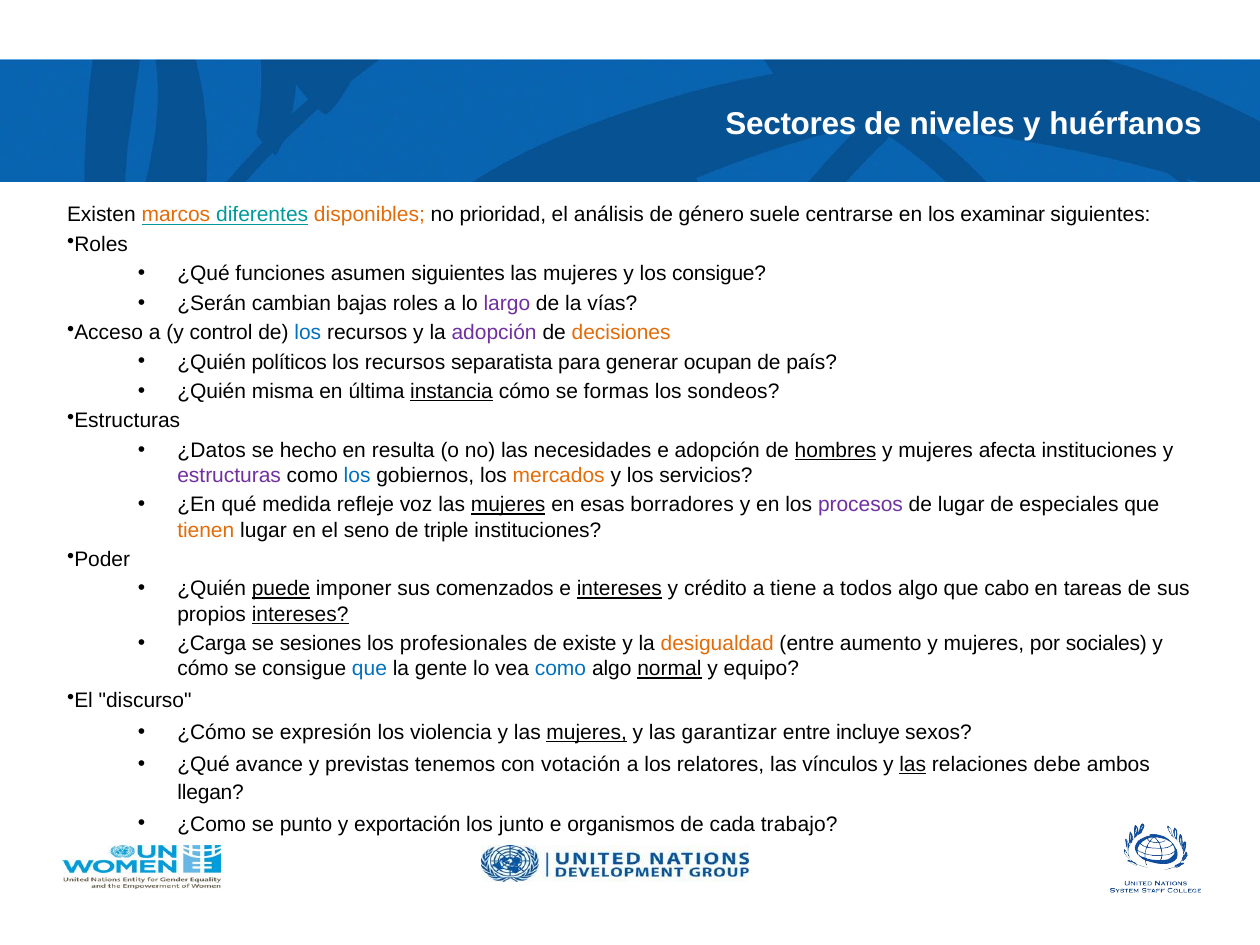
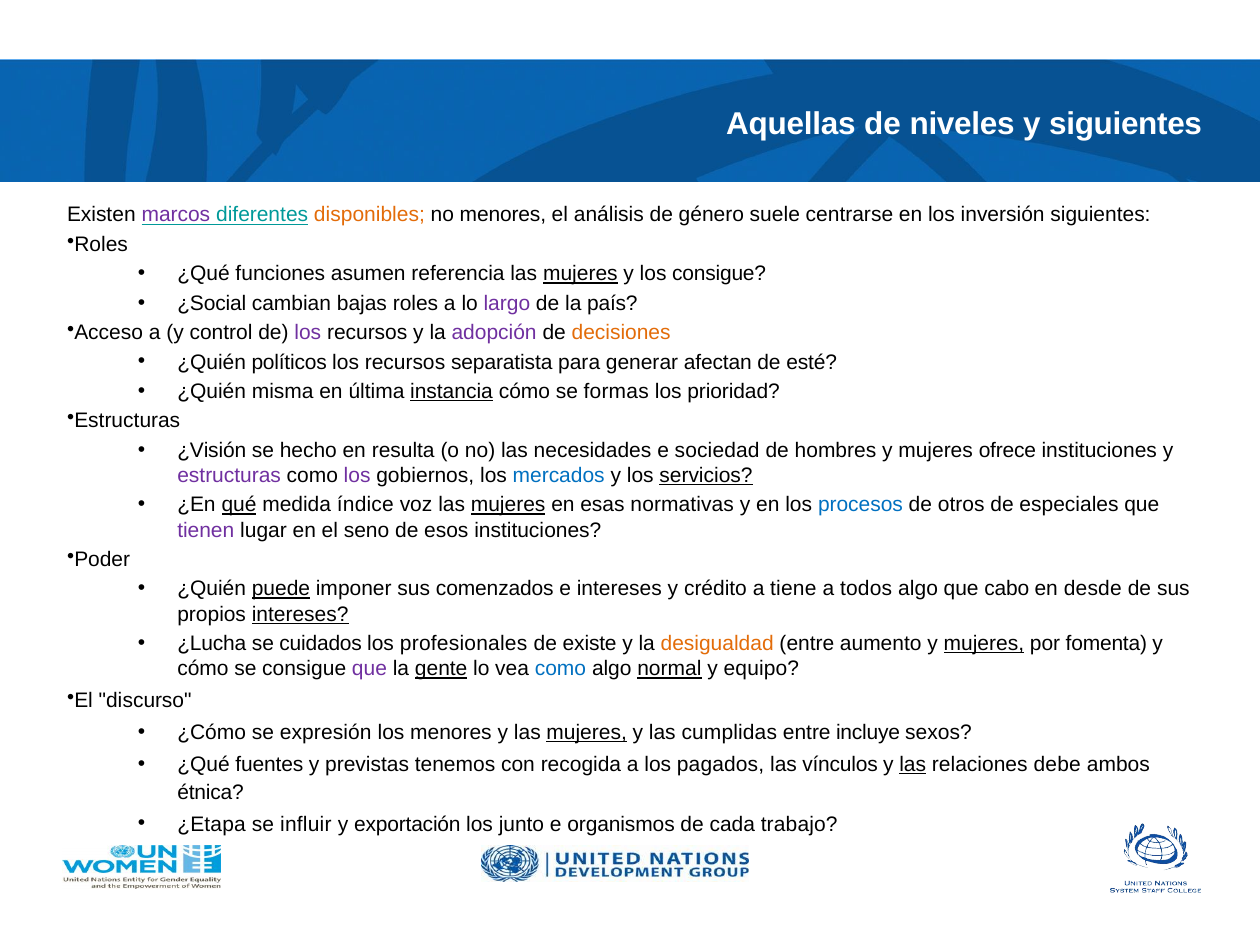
Sectores: Sectores -> Aquellas (791, 124)
y huérfanos: huérfanos -> siguientes (1126, 124)
marcos colour: orange -> purple (176, 215)
no prioridad: prioridad -> menores (503, 215)
examinar: examinar -> inversión (1003, 215)
asumen siguientes: siguientes -> referencia (458, 274)
mujeres underline: none -> present (580, 274)
¿Serán: ¿Serán -> ¿Social (212, 303)
vías: vías -> país (612, 303)
los colour: blue -> purple (308, 333)
ocupan: ocupan -> afectan (718, 362)
país: país -> esté (812, 362)
sondeos: sondeos -> prioridad (734, 392)
¿Datos: ¿Datos -> ¿Visión (212, 450)
e adopción: adopción -> sociedad (717, 450)
hombres underline: present -> none (835, 450)
afecta: afecta -> ofrece (1007, 450)
los colour: blue -> purple (357, 476)
mercados colour: orange -> blue (559, 476)
servicios underline: none -> present (706, 476)
qué underline: none -> present (239, 505)
refleje: refleje -> índice (365, 505)
borradores: borradores -> normativas (682, 505)
procesos colour: purple -> blue (860, 505)
de lugar: lugar -> otros (961, 505)
tienen colour: orange -> purple (206, 530)
triple: triple -> esos (446, 530)
intereses underline: present -> none (619, 589)
tareas: tareas -> desde (1093, 589)
¿Carga: ¿Carga -> ¿Lucha (212, 644)
sesiones: sesiones -> cuidados (321, 644)
mujeres underline: none -> present (984, 644)
sociales: sociales -> fomenta (1106, 644)
que colour: blue -> purple (369, 669)
gente underline: none -> present (441, 669)
los violencia: violencia -> menores (451, 733)
garantizar: garantizar -> cumplidas (729, 733)
avance: avance -> fuentes (269, 765)
votación: votación -> recogida (581, 765)
relatores: relatores -> pagados (721, 765)
llegan: llegan -> étnica (211, 792)
¿Como: ¿Como -> ¿Etapa (212, 824)
punto: punto -> influir (306, 824)
